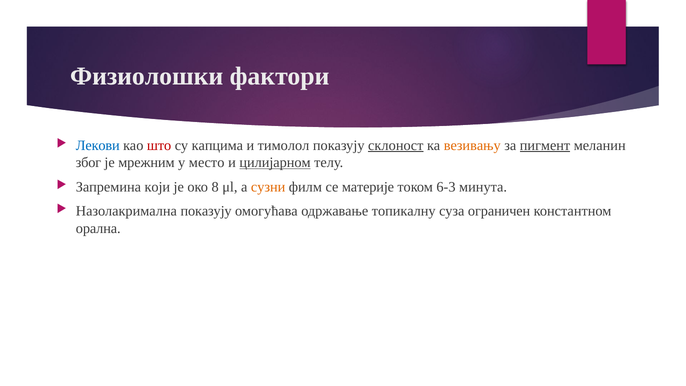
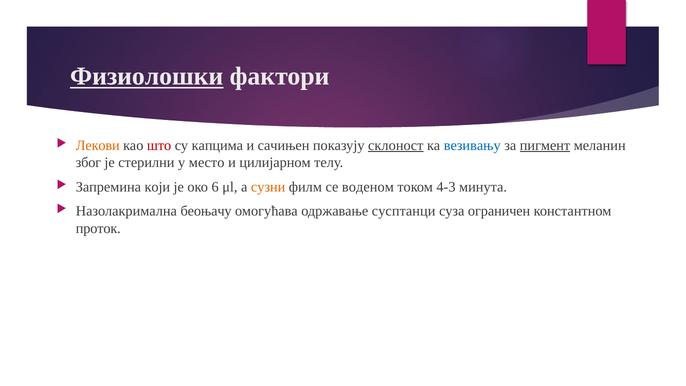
Физиолошки underline: none -> present (147, 76)
Лекови colour: blue -> orange (98, 145)
тимолол: тимолол -> сачињен (284, 145)
везивању colour: orange -> blue (472, 145)
мрежним: мрежним -> стерилни (146, 162)
цилијарном underline: present -> none (275, 162)
8: 8 -> 6 (215, 187)
материје: материје -> воденом (368, 187)
6-3: 6-3 -> 4-3 (446, 187)
Назолакримална показују: показују -> беоњачу (206, 211)
топикалну: топикалну -> сусптанци (404, 211)
орална: орална -> проток (98, 228)
